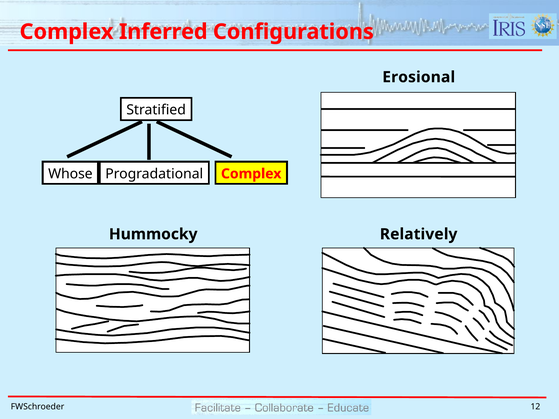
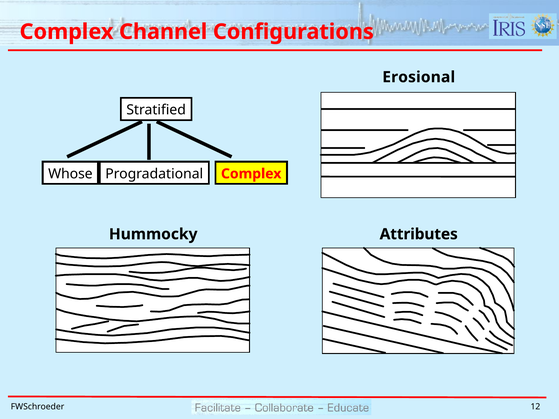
Inferred: Inferred -> Channel (163, 32)
Relatively: Relatively -> Attributes (419, 234)
